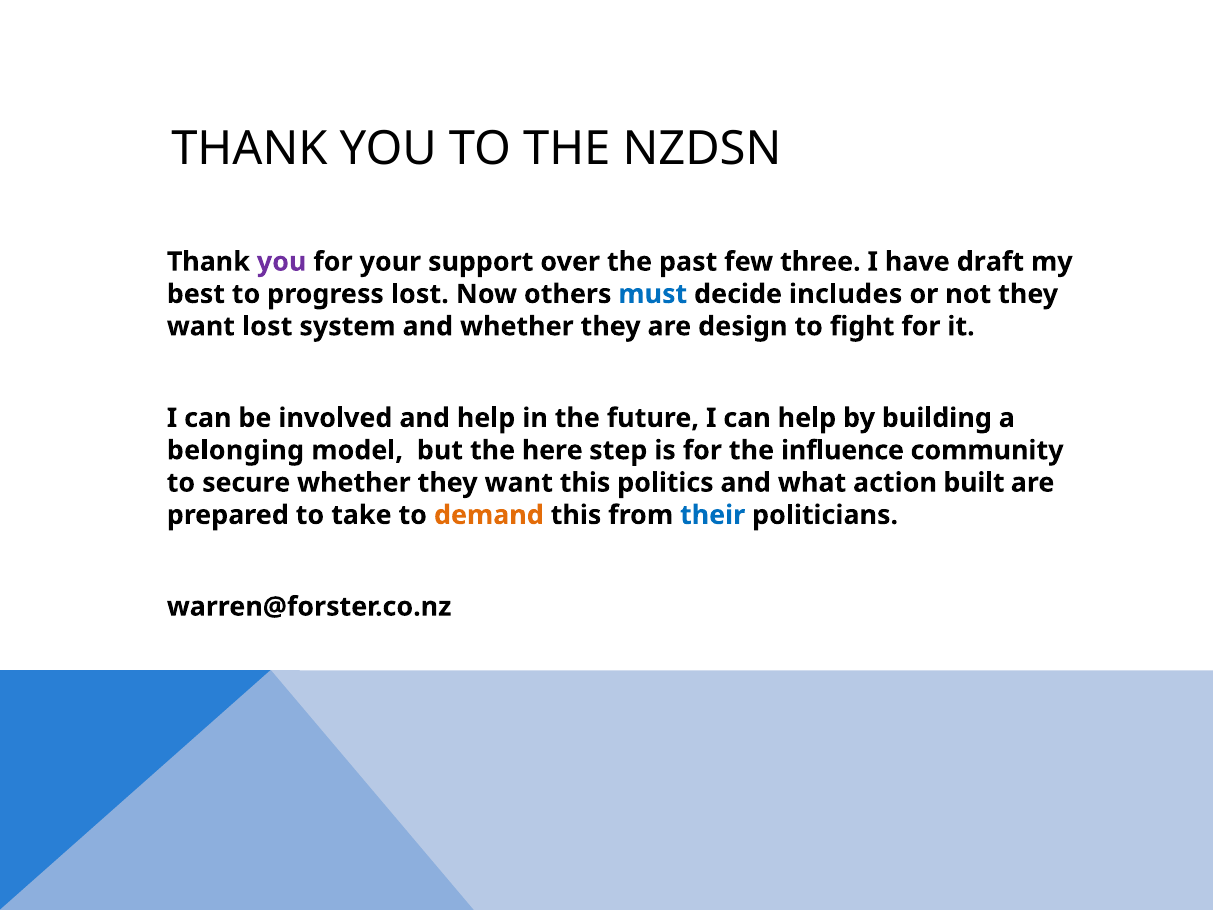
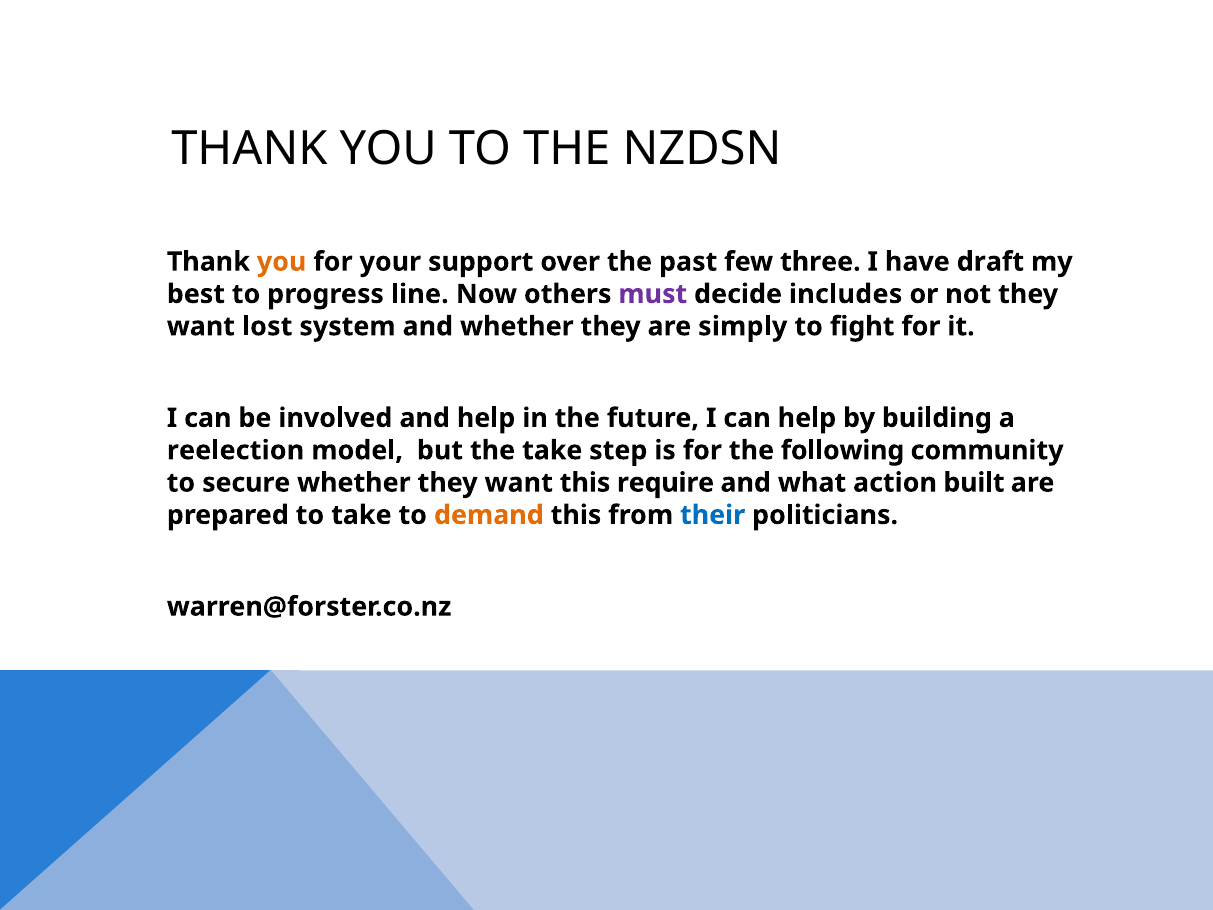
you colour: purple -> orange (282, 262)
progress lost: lost -> line (420, 294)
must colour: blue -> purple (653, 294)
design: design -> simply (743, 326)
belonging: belonging -> reelection (236, 450)
the here: here -> take (552, 450)
influence: influence -> following (843, 450)
politics: politics -> require (666, 483)
